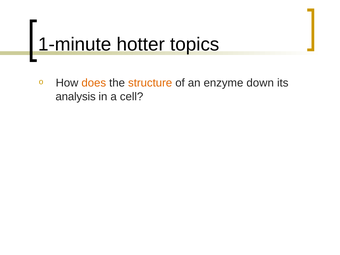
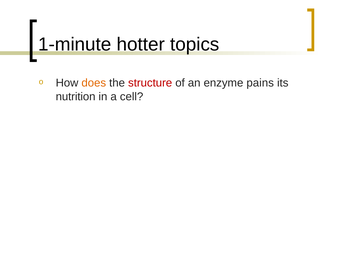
structure colour: orange -> red (150, 83)
down: down -> pains (260, 83)
analysis: analysis -> nutrition (76, 97)
